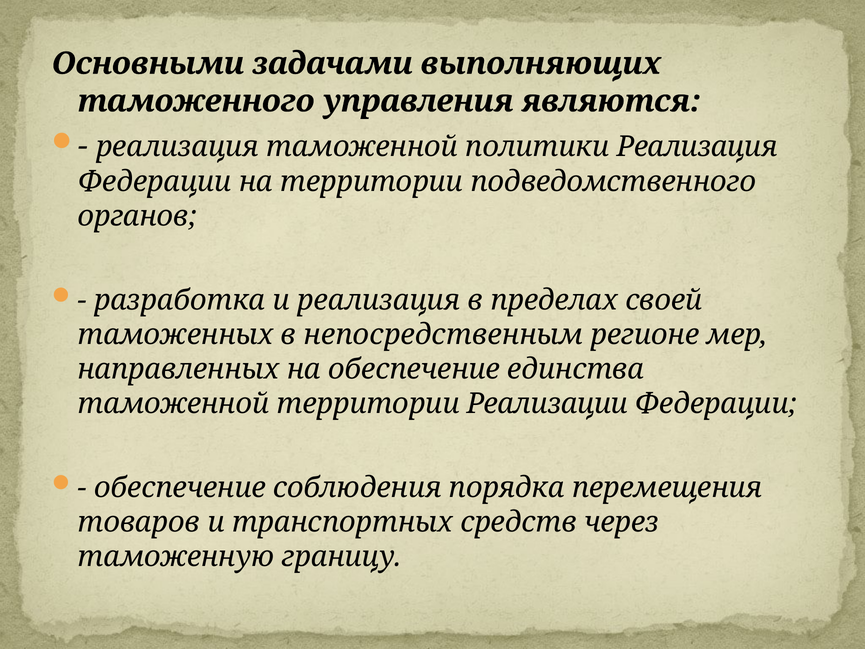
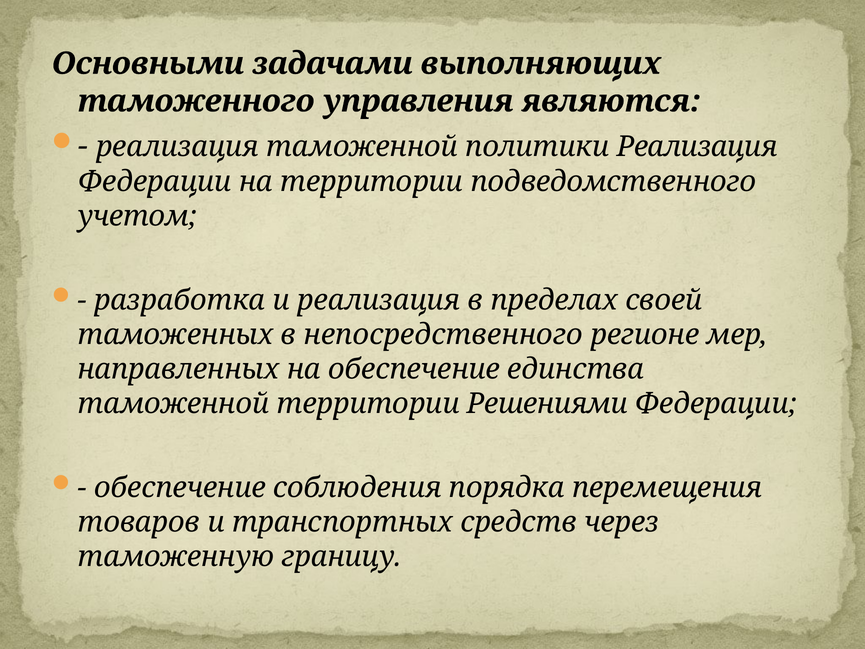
органов: органов -> учетом (137, 216)
непосредственным: непосредственным -> непосредственного (443, 335)
Реализации: Реализации -> Решениями (547, 404)
